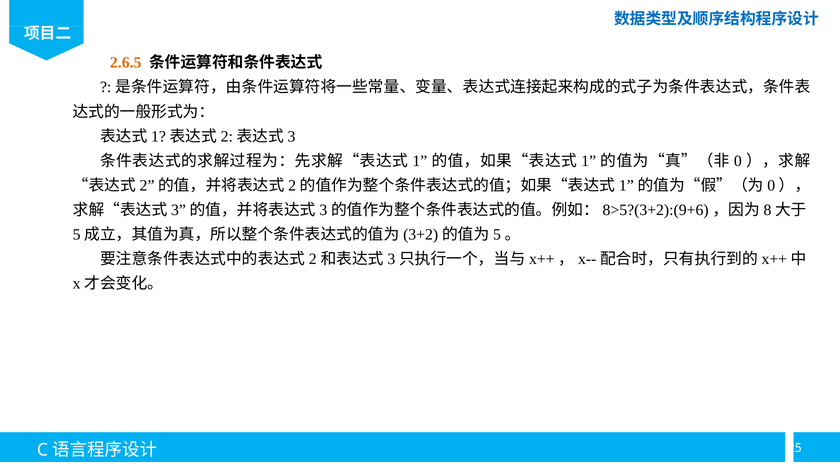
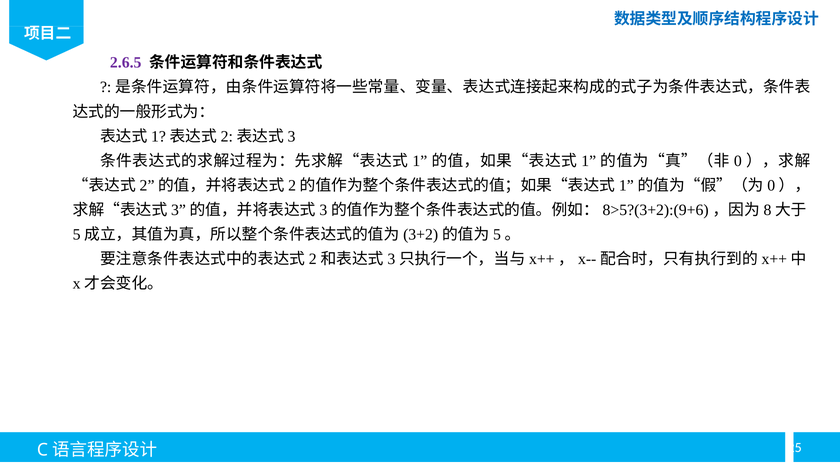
2.6.5 colour: orange -> purple (126, 63)
